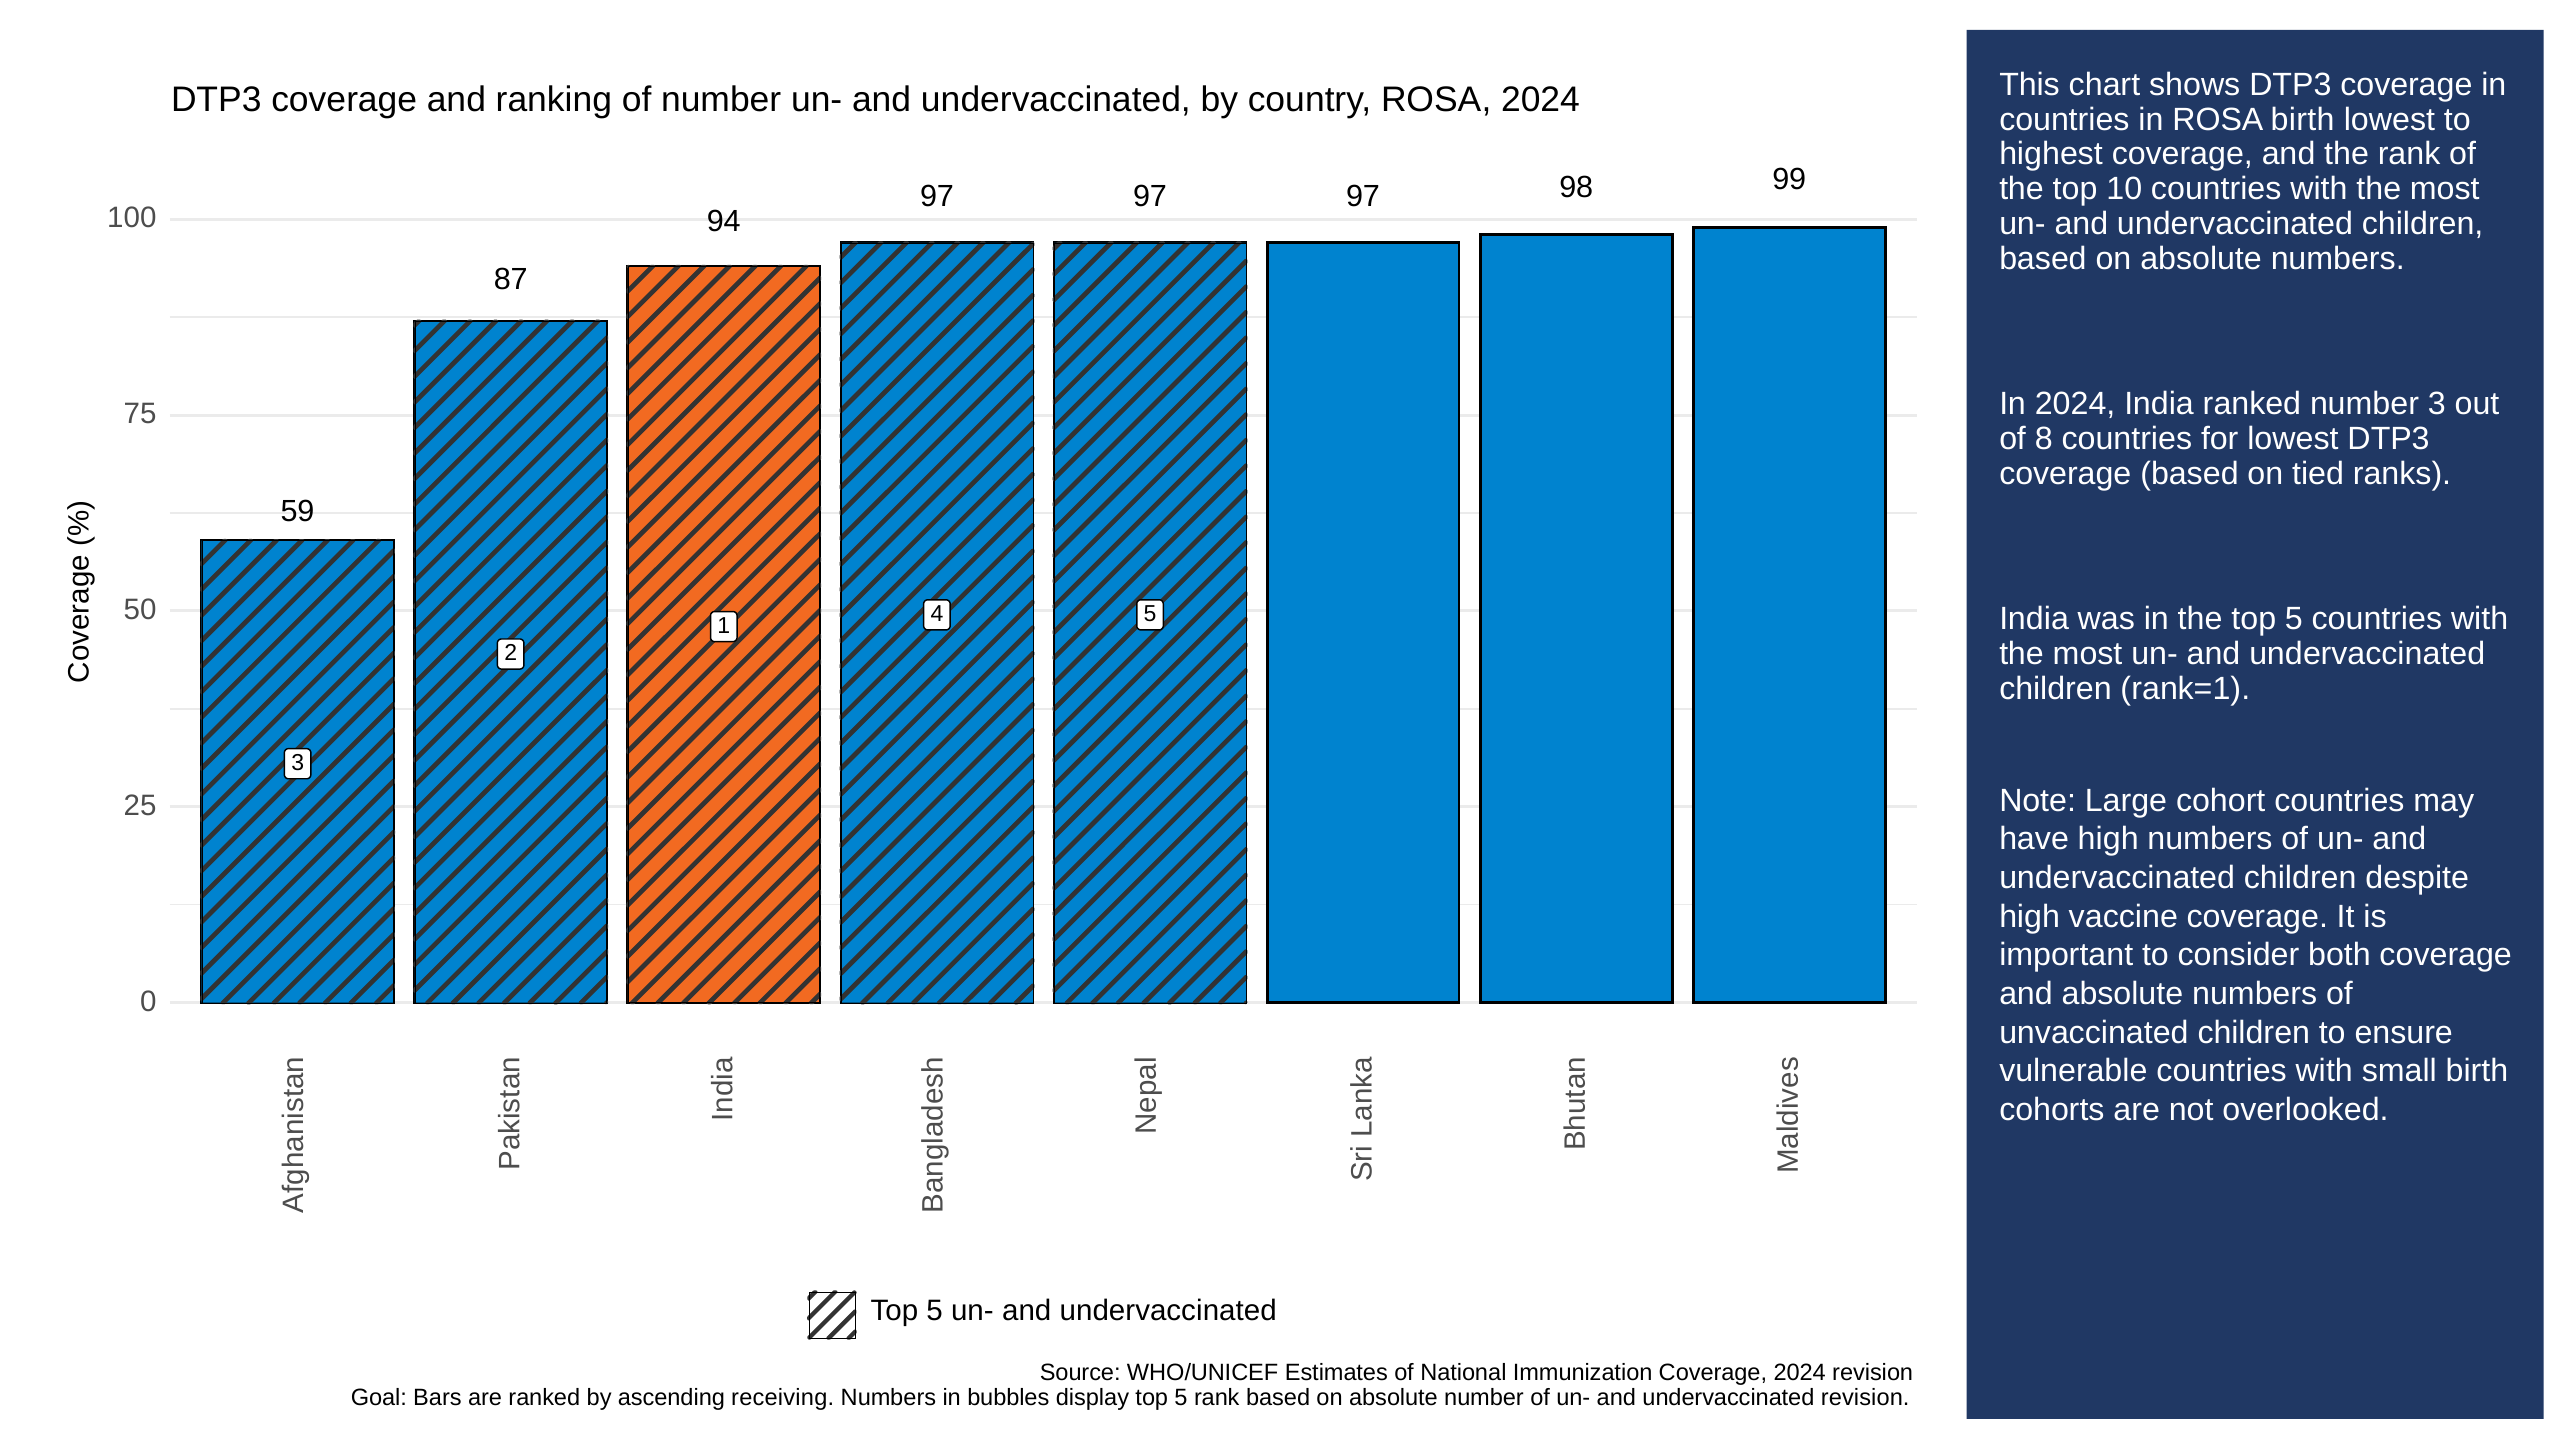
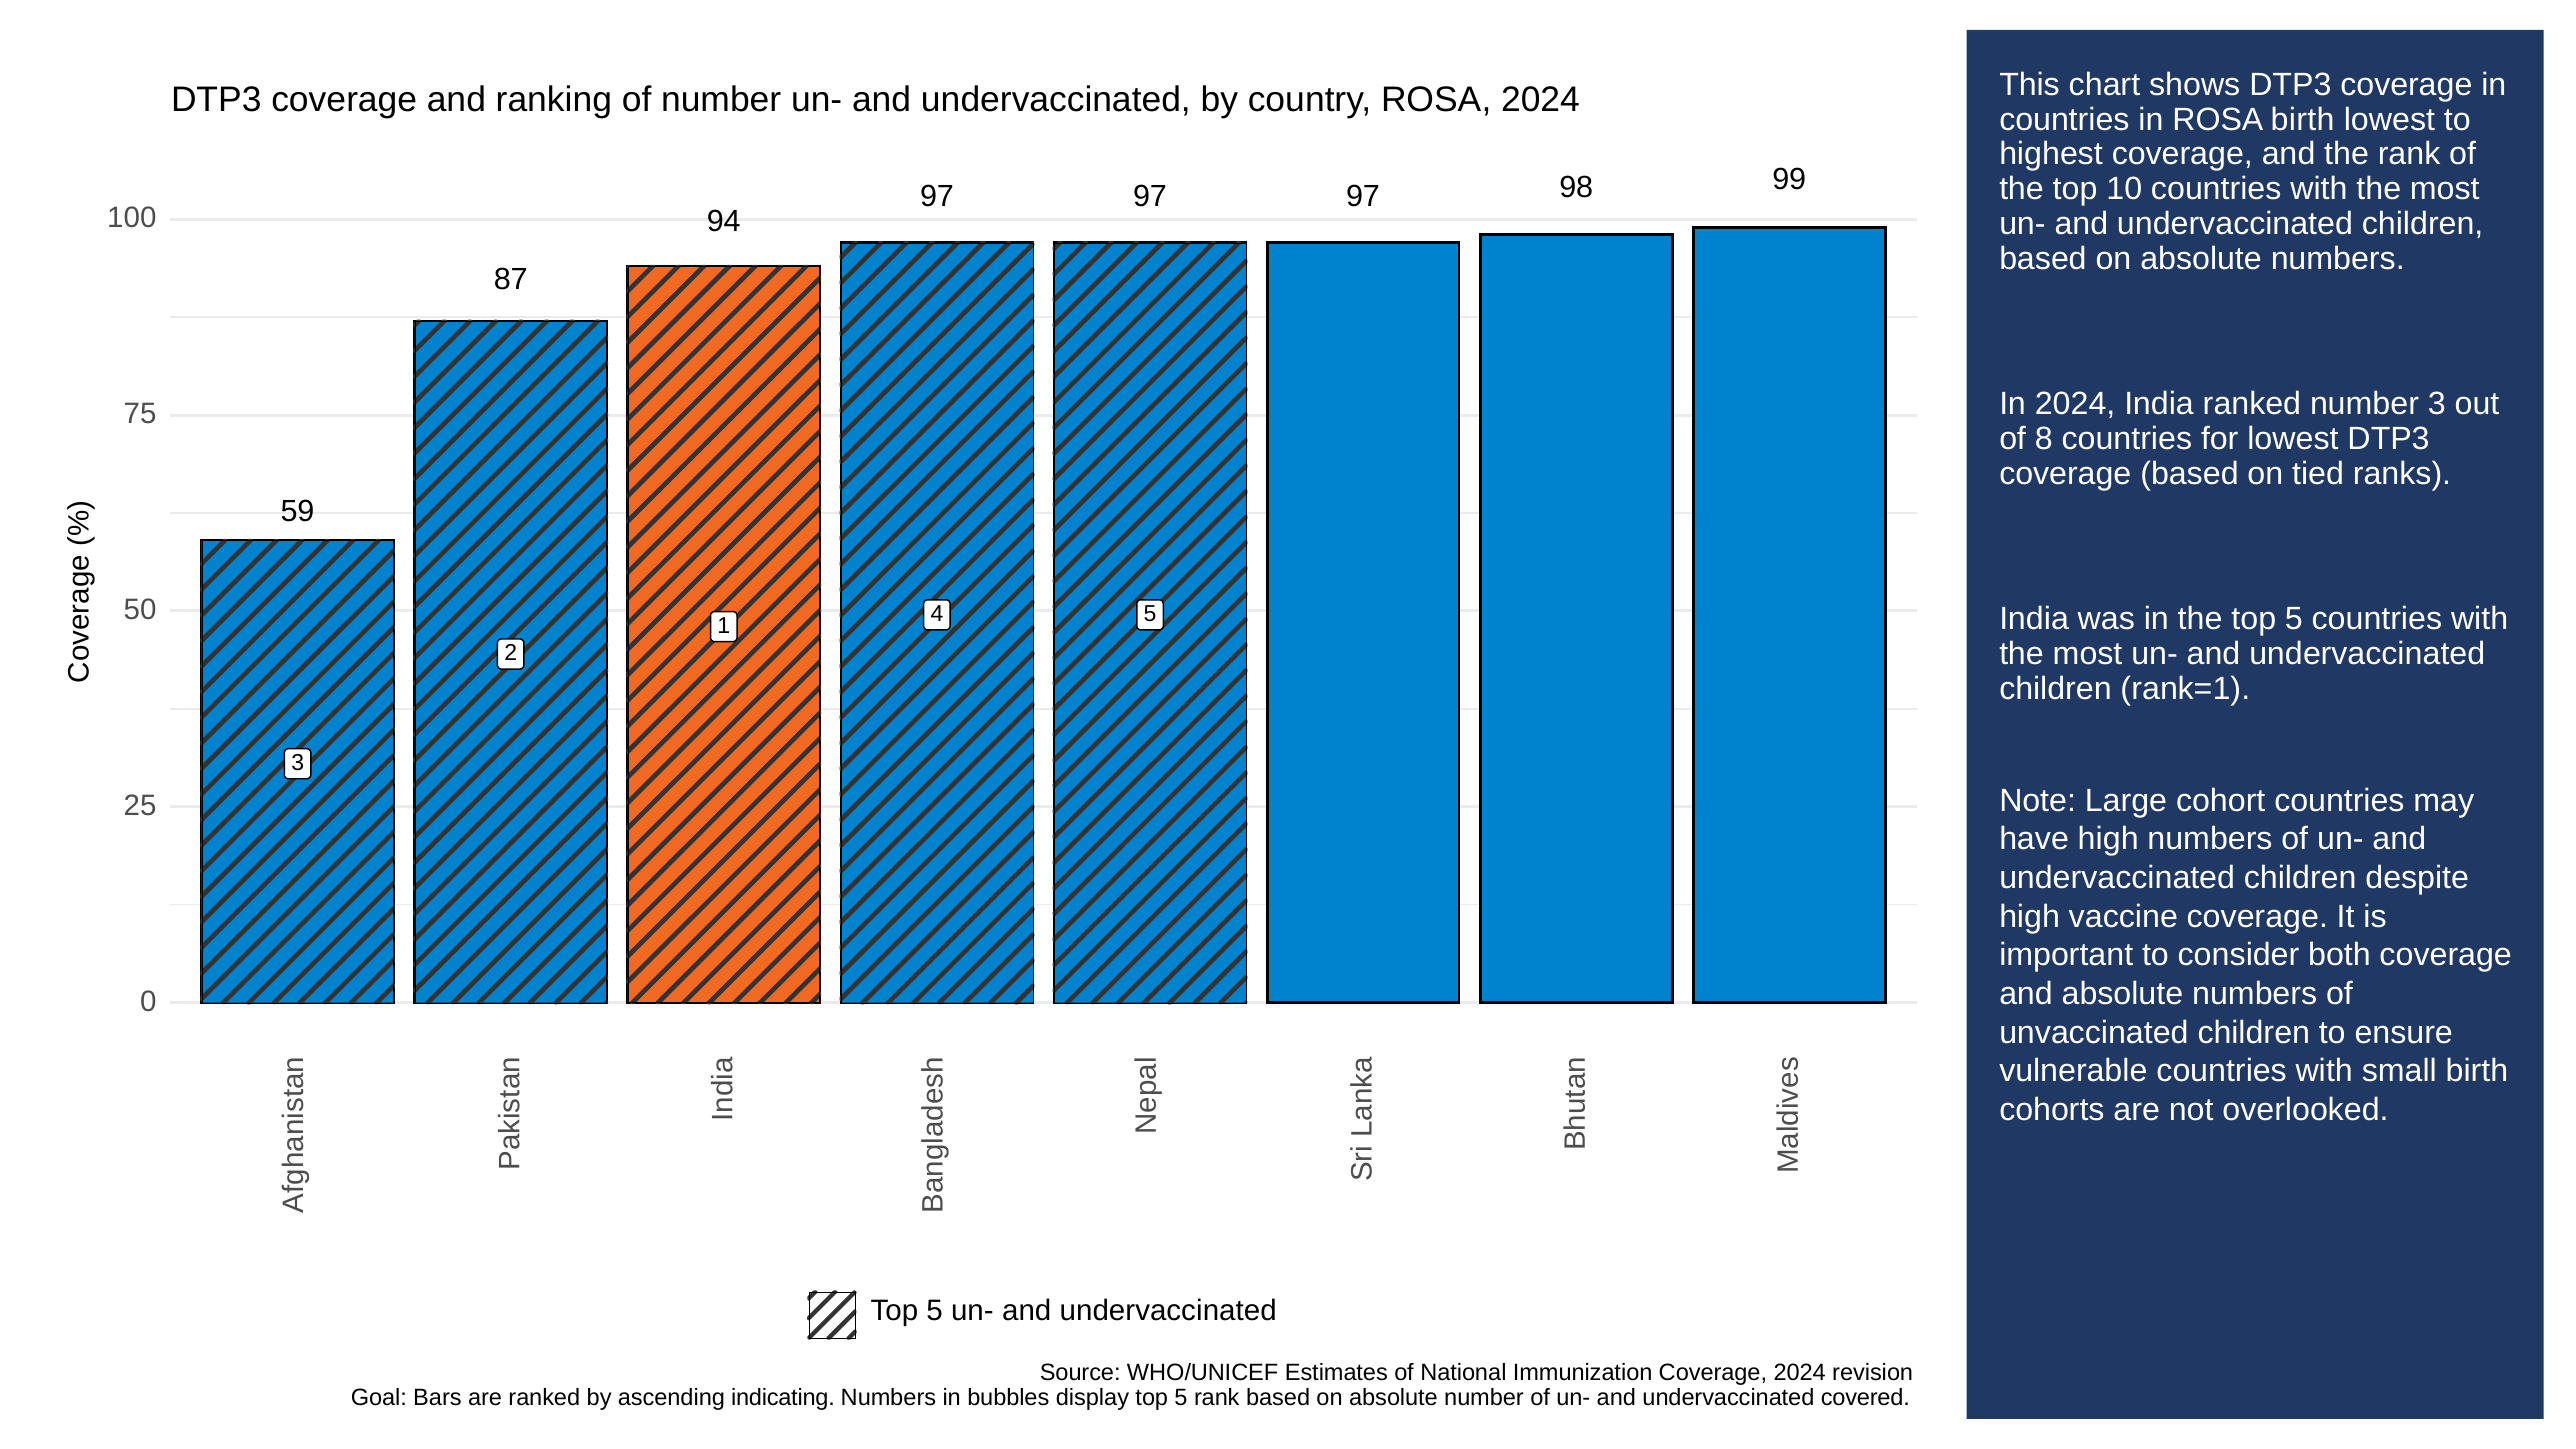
receiving: receiving -> indicating (783, 1398)
undervaccinated revision: revision -> covered (1865, 1398)
